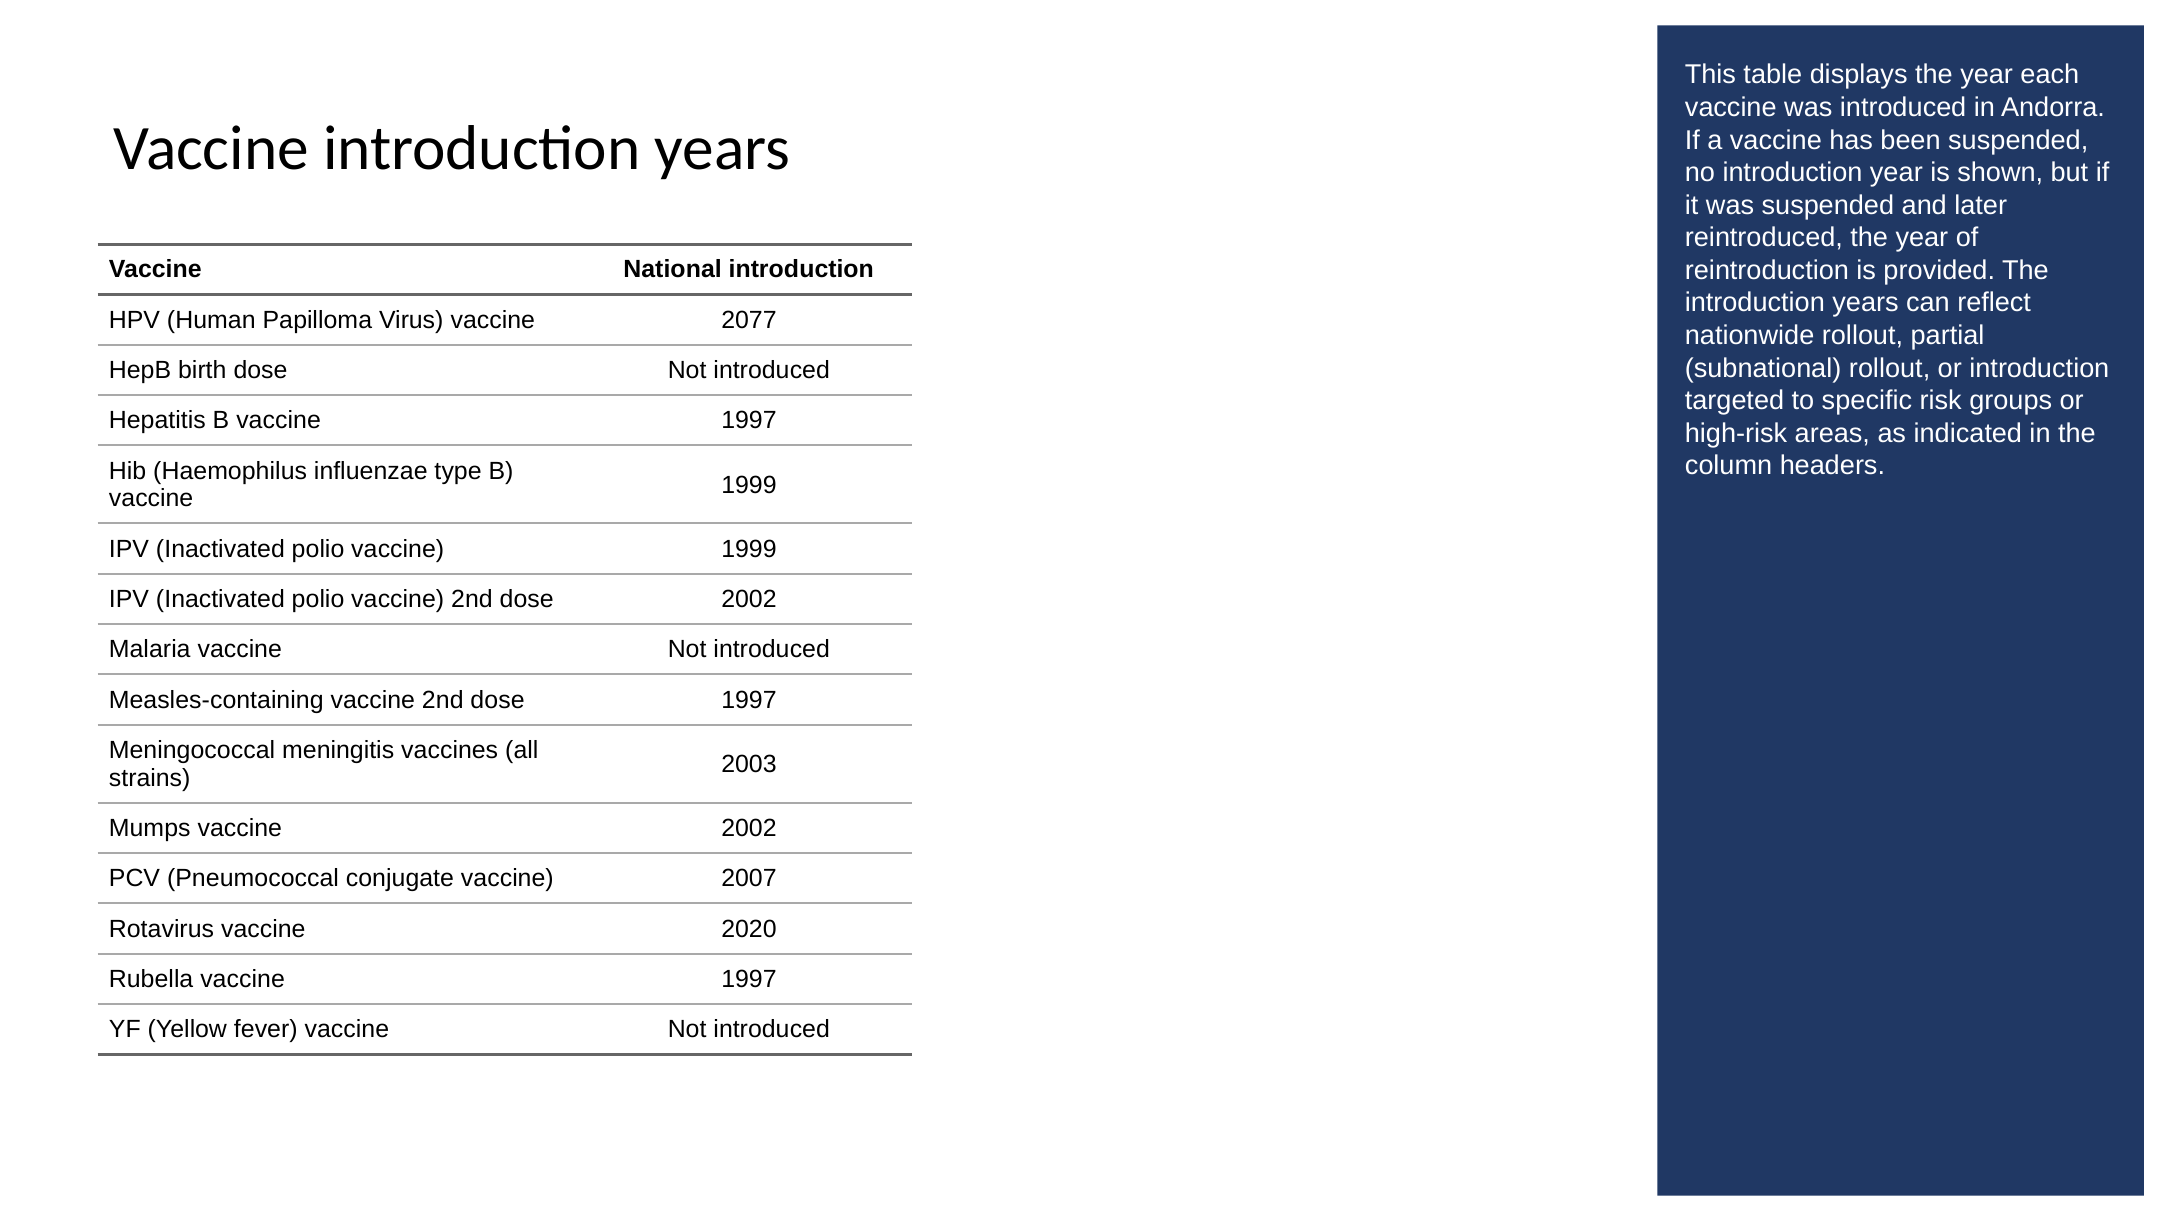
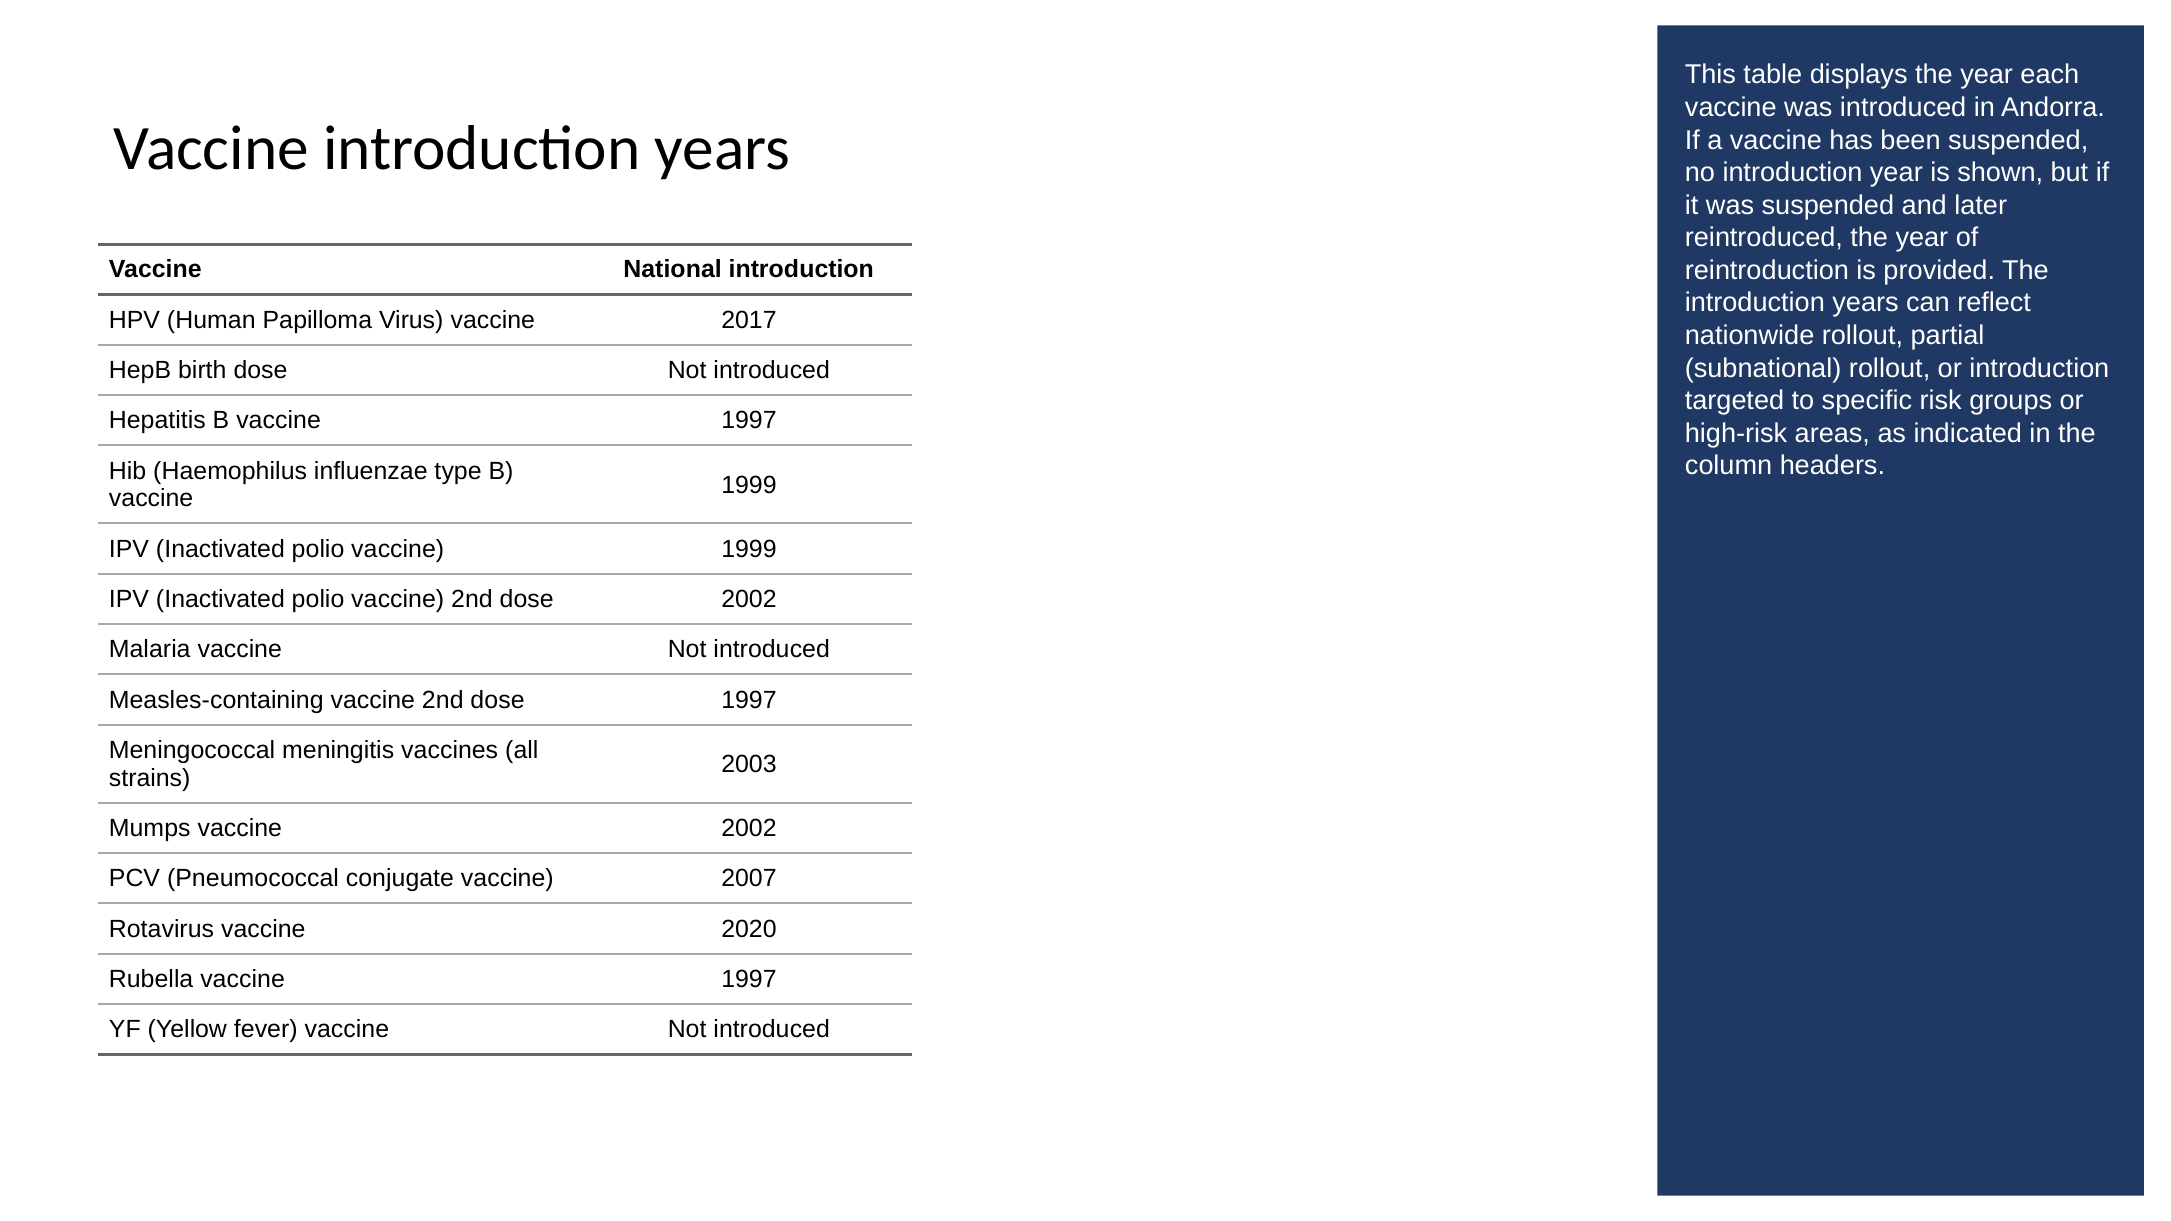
2077: 2077 -> 2017 (749, 320)
